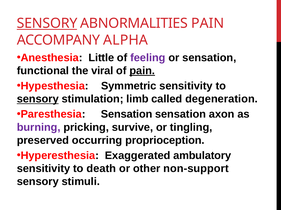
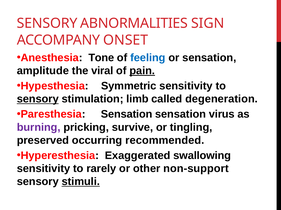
SENSORY underline: present -> none (47, 23)
ABNORMALITIES PAIN: PAIN -> SIGN (208, 23)
ALPHA: ALPHA -> ONSET (126, 40)
Little: Little -> Tone (101, 58)
feeling colour: purple -> blue (148, 58)
functional: functional -> amplitude (43, 71)
axon: axon -> virus (222, 115)
proprioception: proprioception -> recommended (165, 141)
ambulatory: ambulatory -> swallowing (202, 156)
death: death -> rarely (101, 169)
stimuli underline: none -> present (81, 182)
